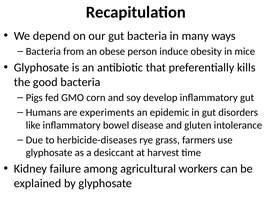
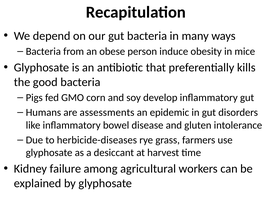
experiments: experiments -> assessments (107, 112)
